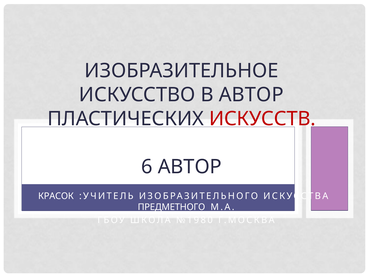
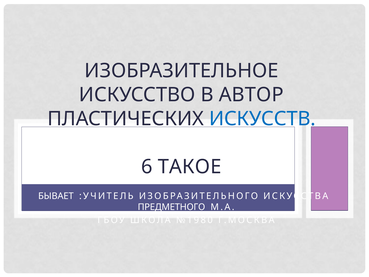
ИСКУССТВ colour: red -> blue (262, 119)
6 АВТОР: АВТОР -> ТАКОЕ (190, 167)
КРАСОК: КРАСОК -> БЫВАЕТ (56, 196)
